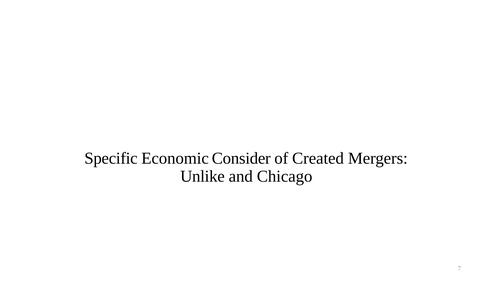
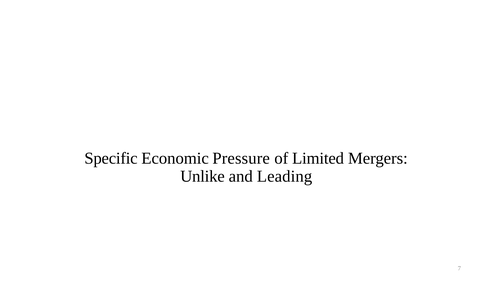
Consider: Consider -> Pressure (241, 158)
Created: Created -> Limited (318, 158)
Chicago: Chicago -> Leading (285, 176)
